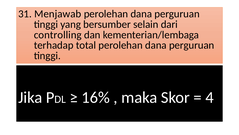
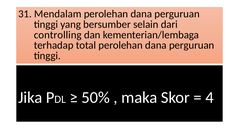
Menjawab: Menjawab -> Mendalam (58, 14)
16%: 16% -> 50% (96, 97)
